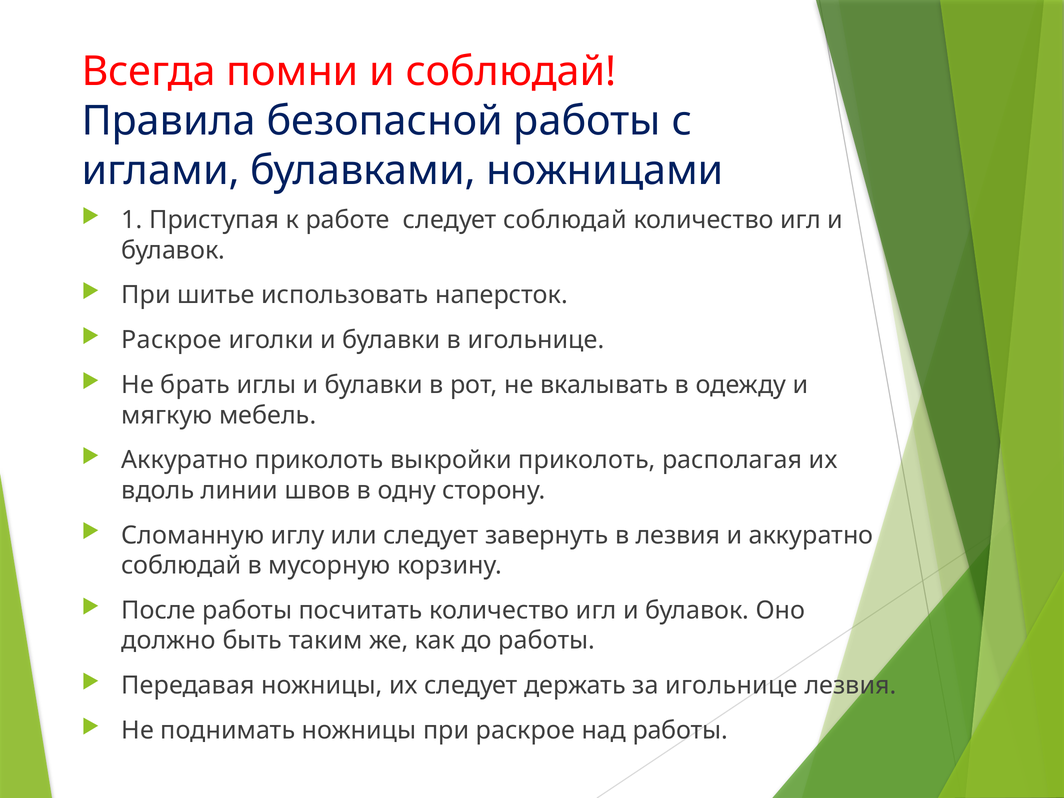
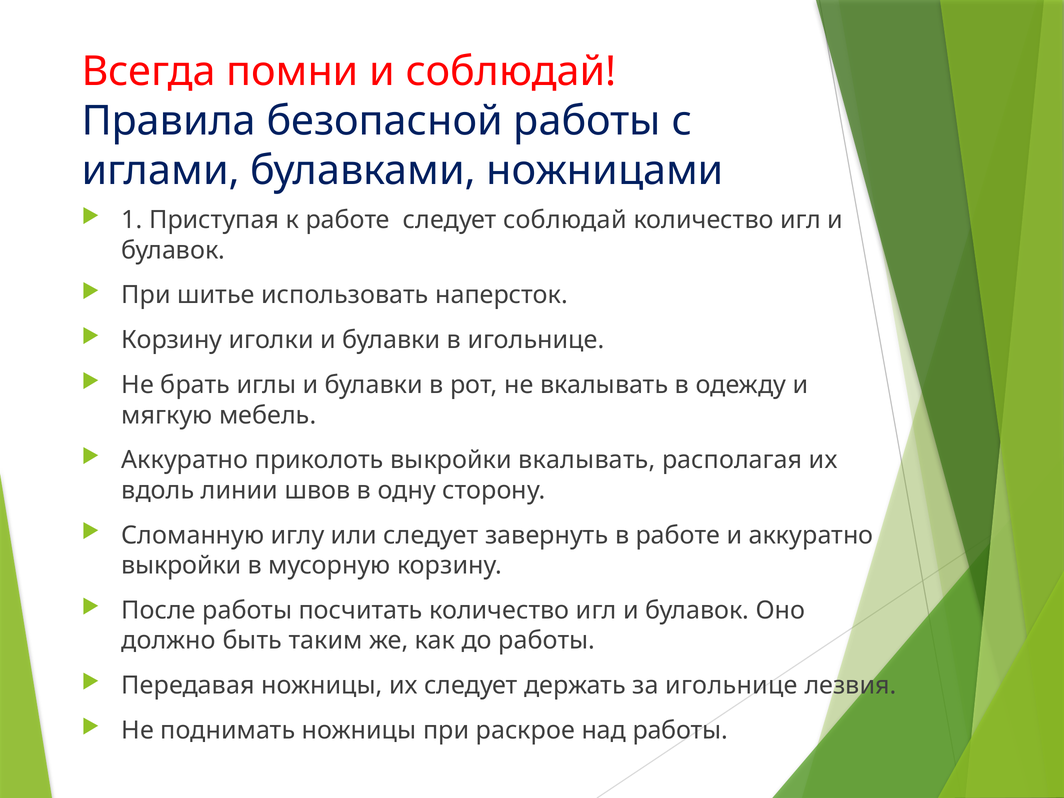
Раскрое: Раскрое -> Корзину (172, 340)
выкройки приколоть: приколоть -> вкалывать (587, 460)
в лезвия: лезвия -> работе (678, 535)
соблюдай: соблюдай -> выкройки (181, 565)
